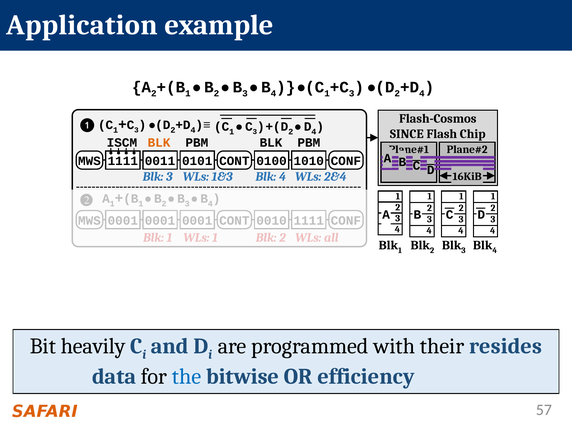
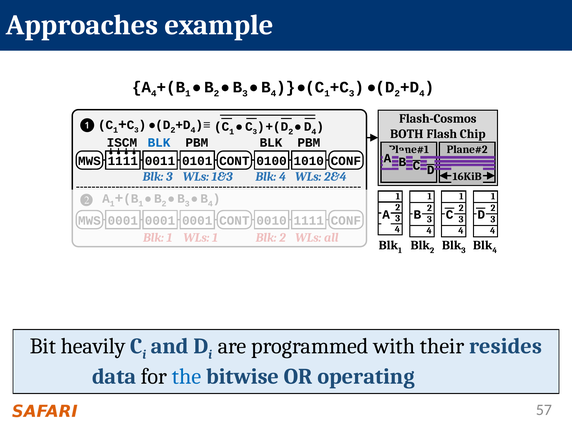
Application: Application -> Approaches (82, 25)
A 2: 2 -> 4 (154, 93)
SINCE: SINCE -> BOTH (407, 134)
BLK colour: orange -> blue (159, 143)
efficiency: efficiency -> operating (366, 376)
